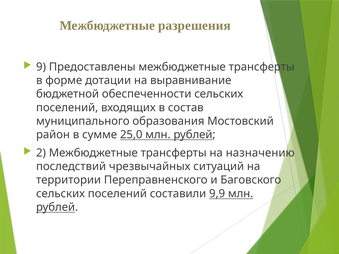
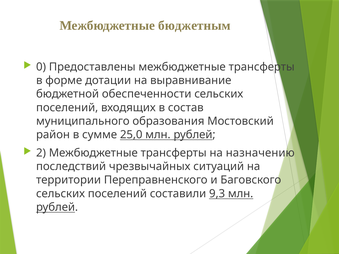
разрешения: разрешения -> бюджетным (194, 26)
9: 9 -> 0 (41, 67)
9,9: 9,9 -> 9,3 (217, 194)
